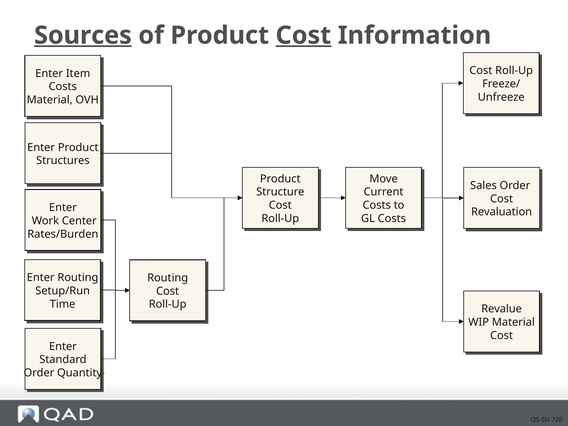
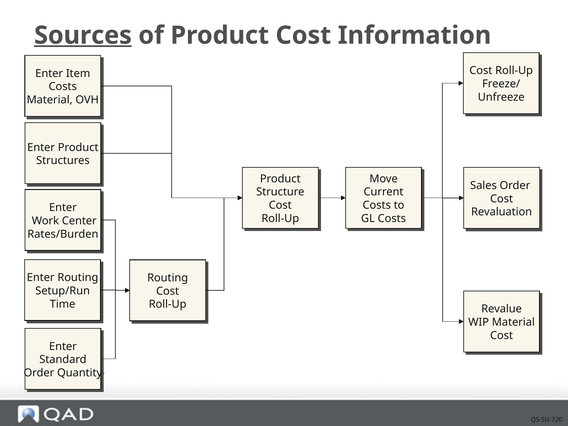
Cost underline: present -> none (303, 35)
